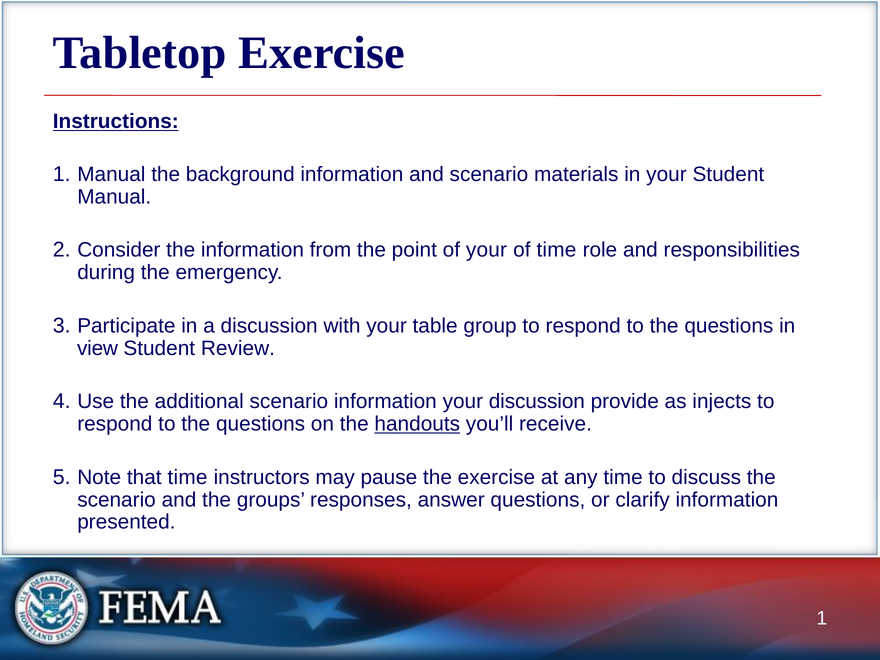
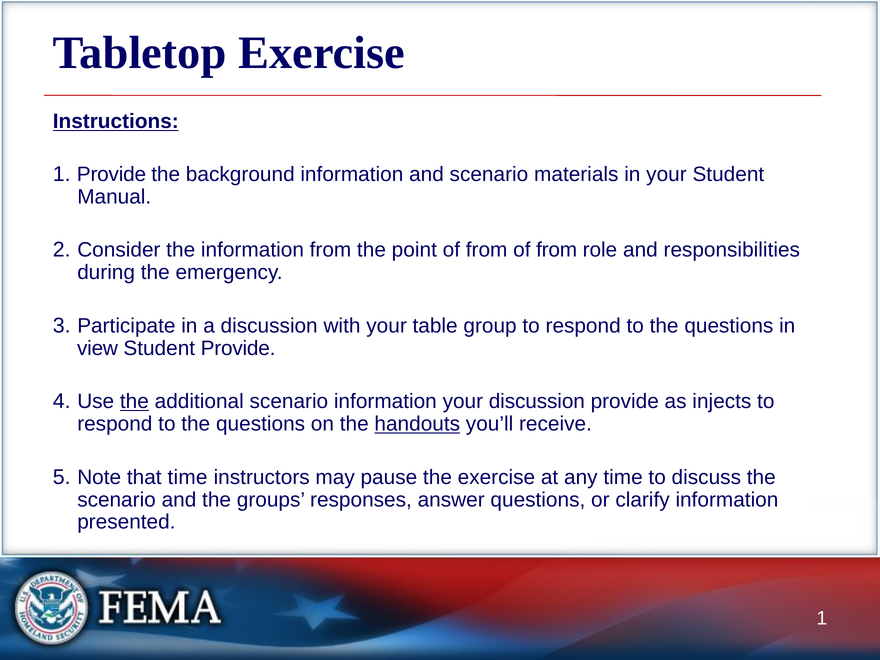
1 Manual: Manual -> Provide (111, 174)
point of your: your -> from (487, 250)
time: time -> from (557, 250)
Student Review: Review -> Provide (238, 348)
the underline: none -> present (134, 402)
